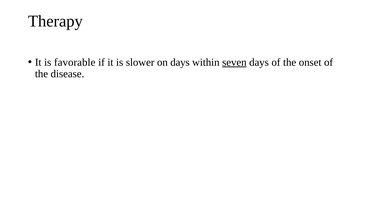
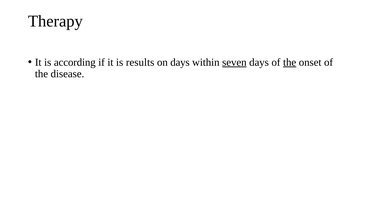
favorable: favorable -> according (75, 62)
slower: slower -> results (140, 62)
the underline: none -> present (290, 62)
